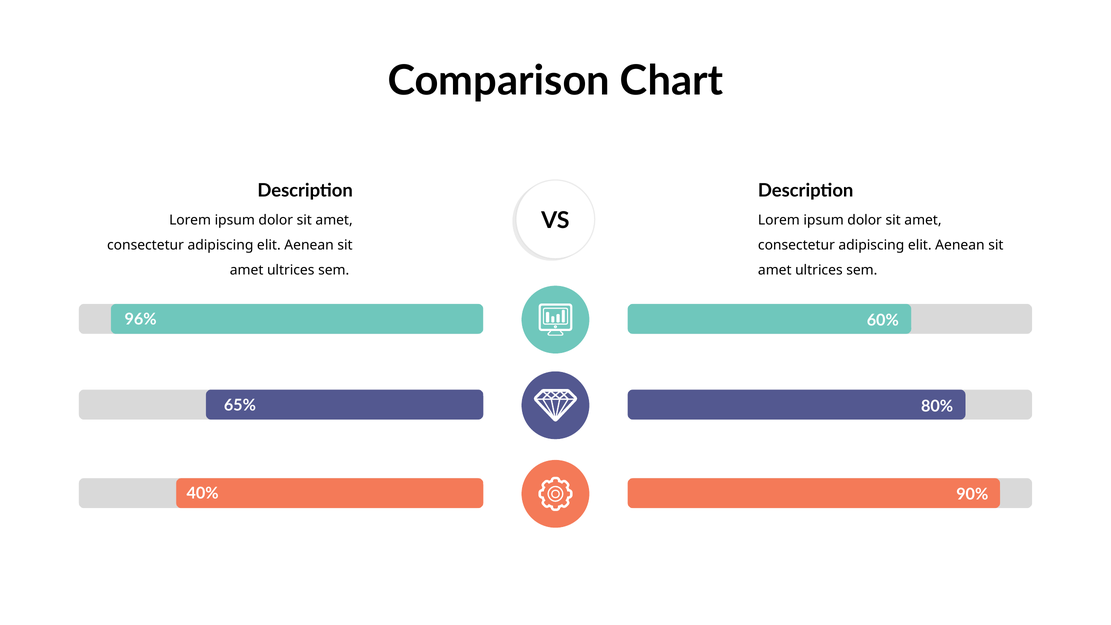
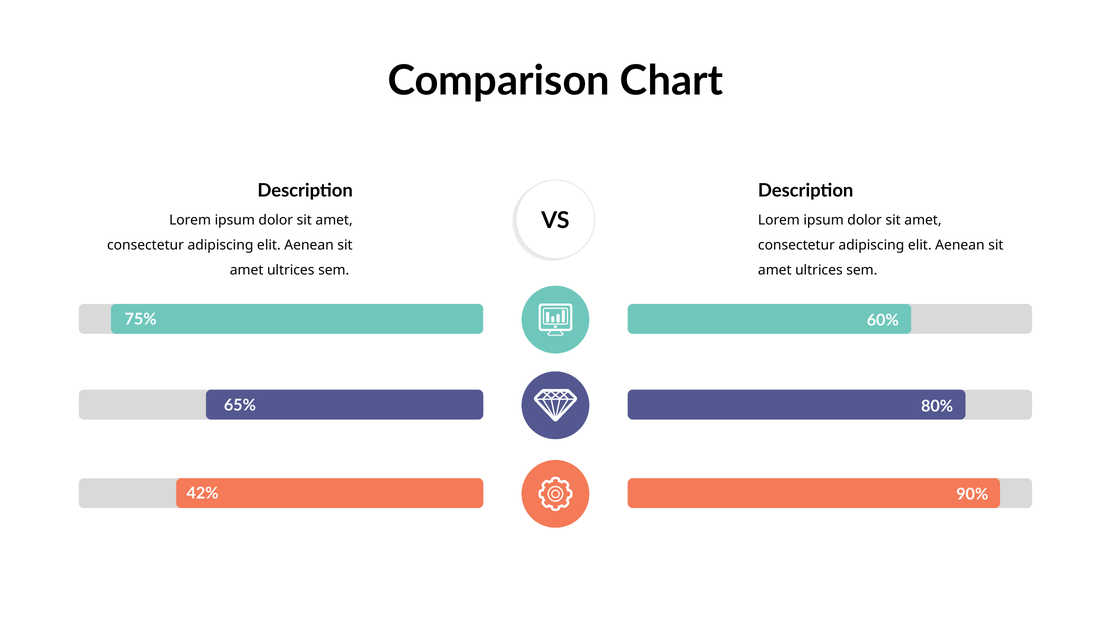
96%: 96% -> 75% (141, 319)
40%: 40% -> 42% (203, 494)
